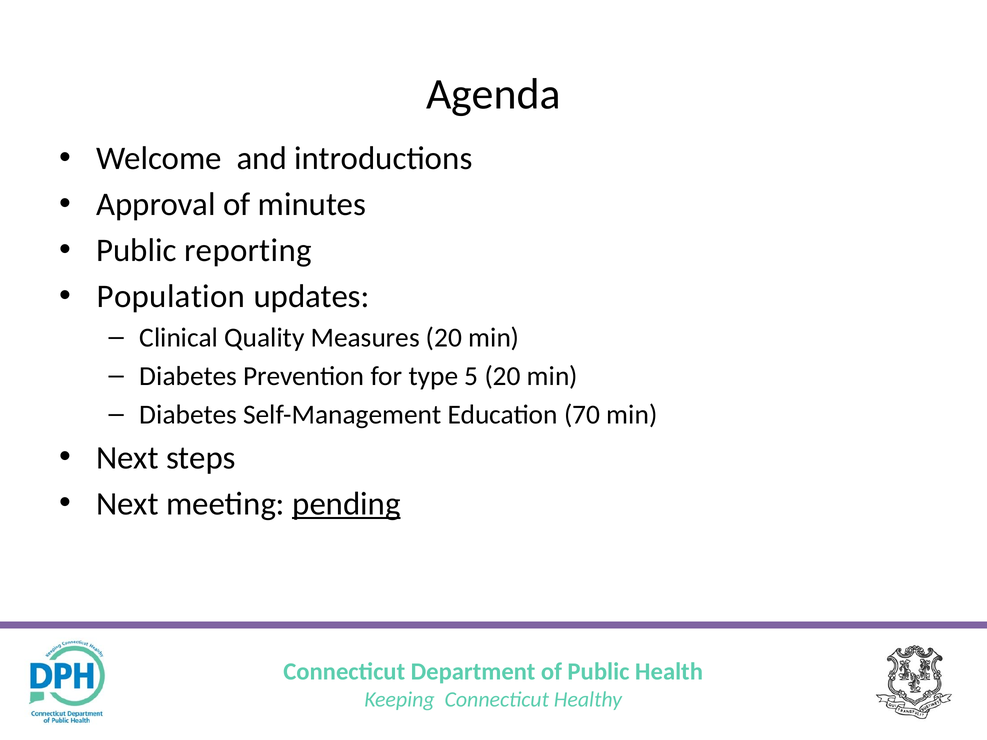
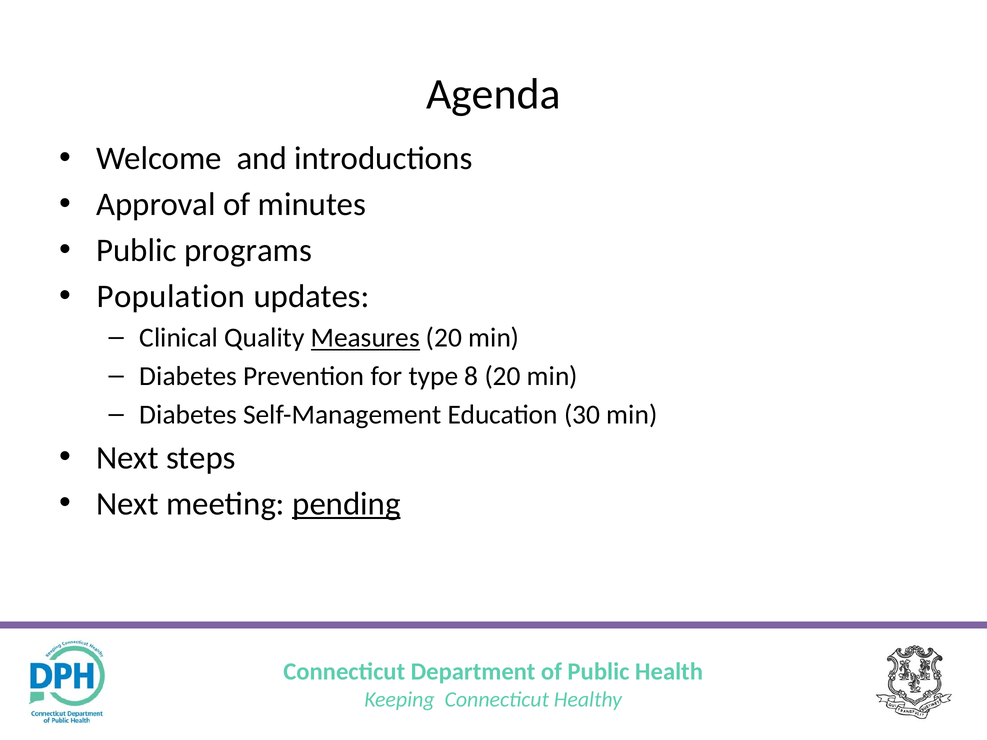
reporting: reporting -> programs (248, 251)
Measures underline: none -> present (365, 338)
5: 5 -> 8 (471, 376)
70: 70 -> 30 (582, 415)
